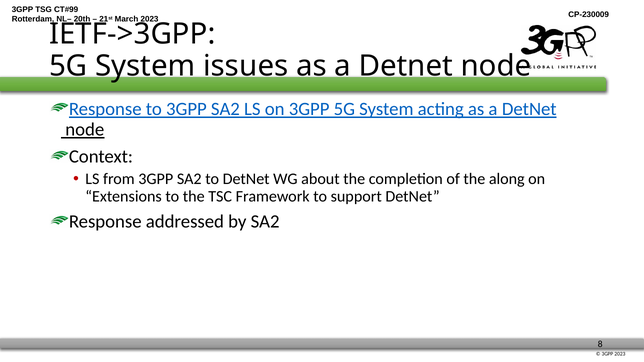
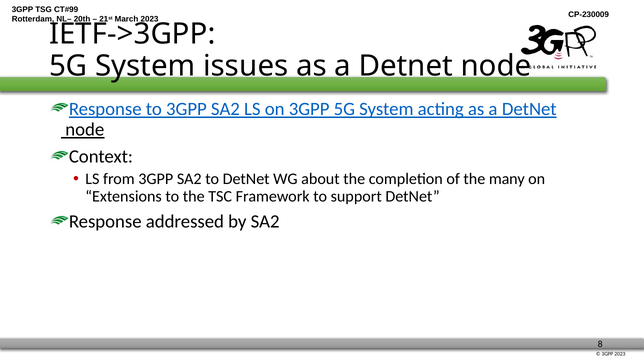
along: along -> many (507, 179)
